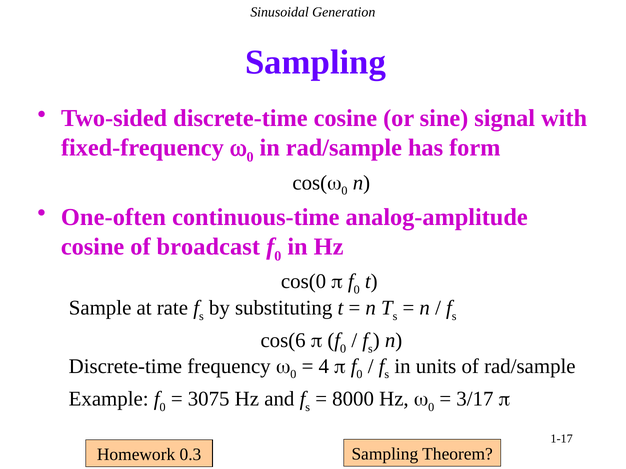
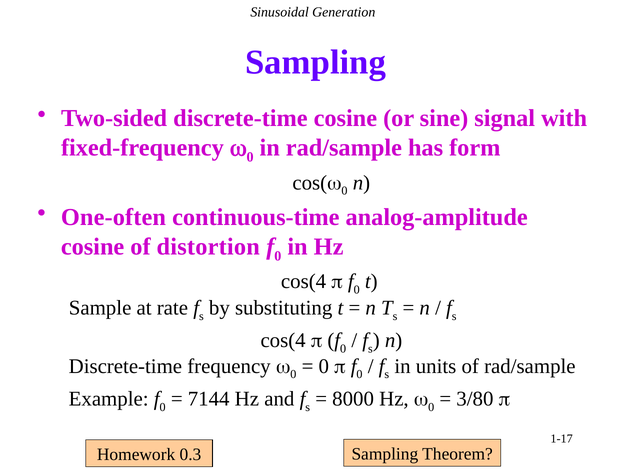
broadcast: broadcast -> distortion (208, 247)
cos(0: cos(0 -> cos(4 (304, 282)
cos(6: cos(6 -> cos(4 (283, 341)
4: 4 -> 0 (324, 367)
3075: 3075 -> 7144 (209, 399)
3/17: 3/17 -> 3/80 (475, 399)
